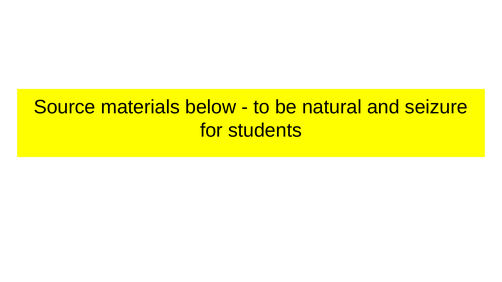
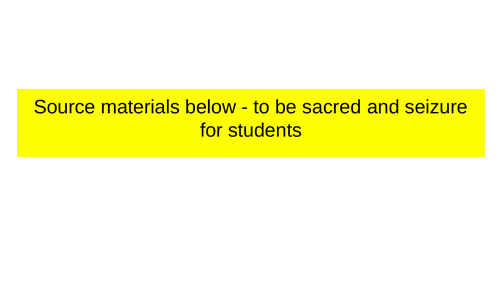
natural: natural -> sacred (332, 107)
